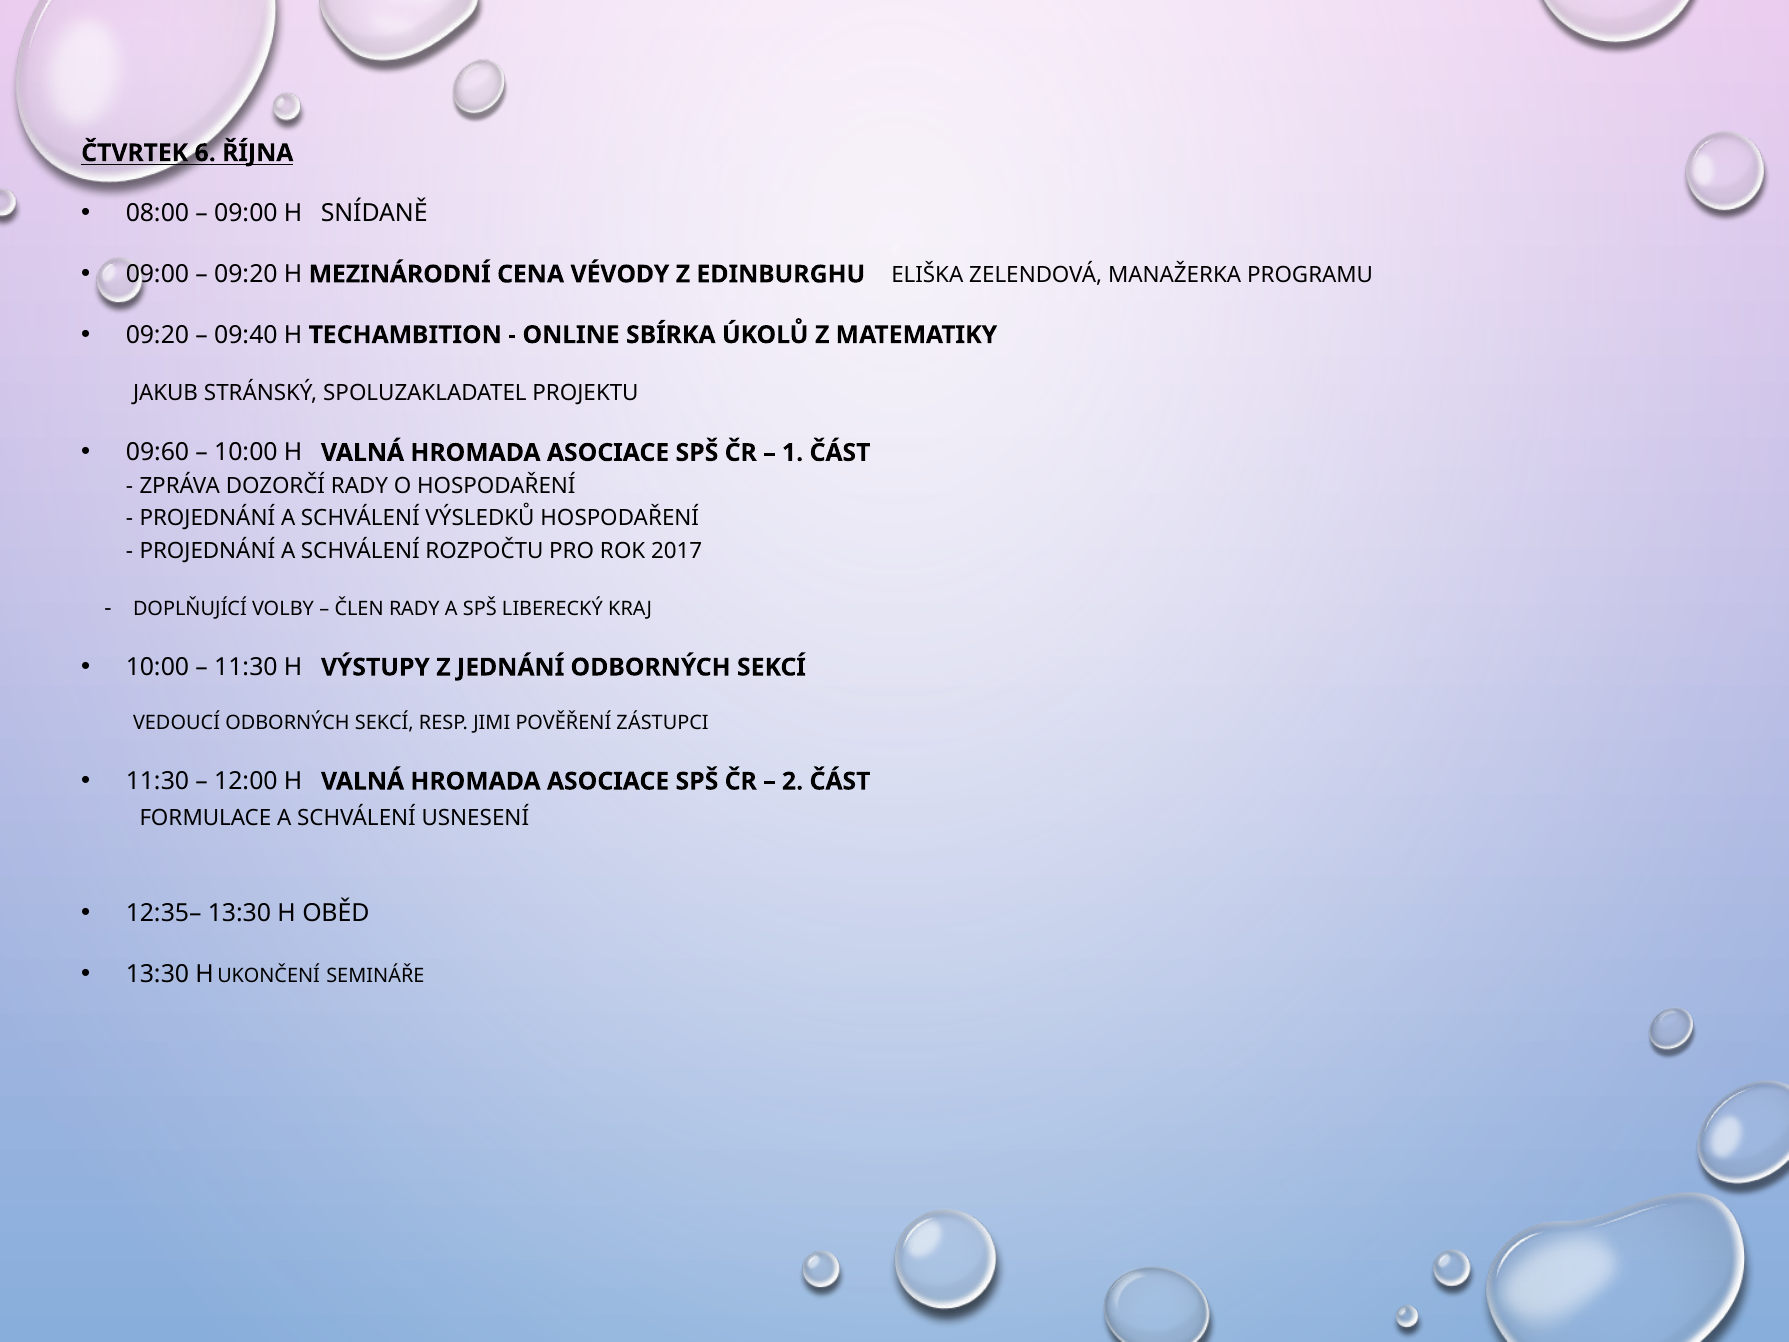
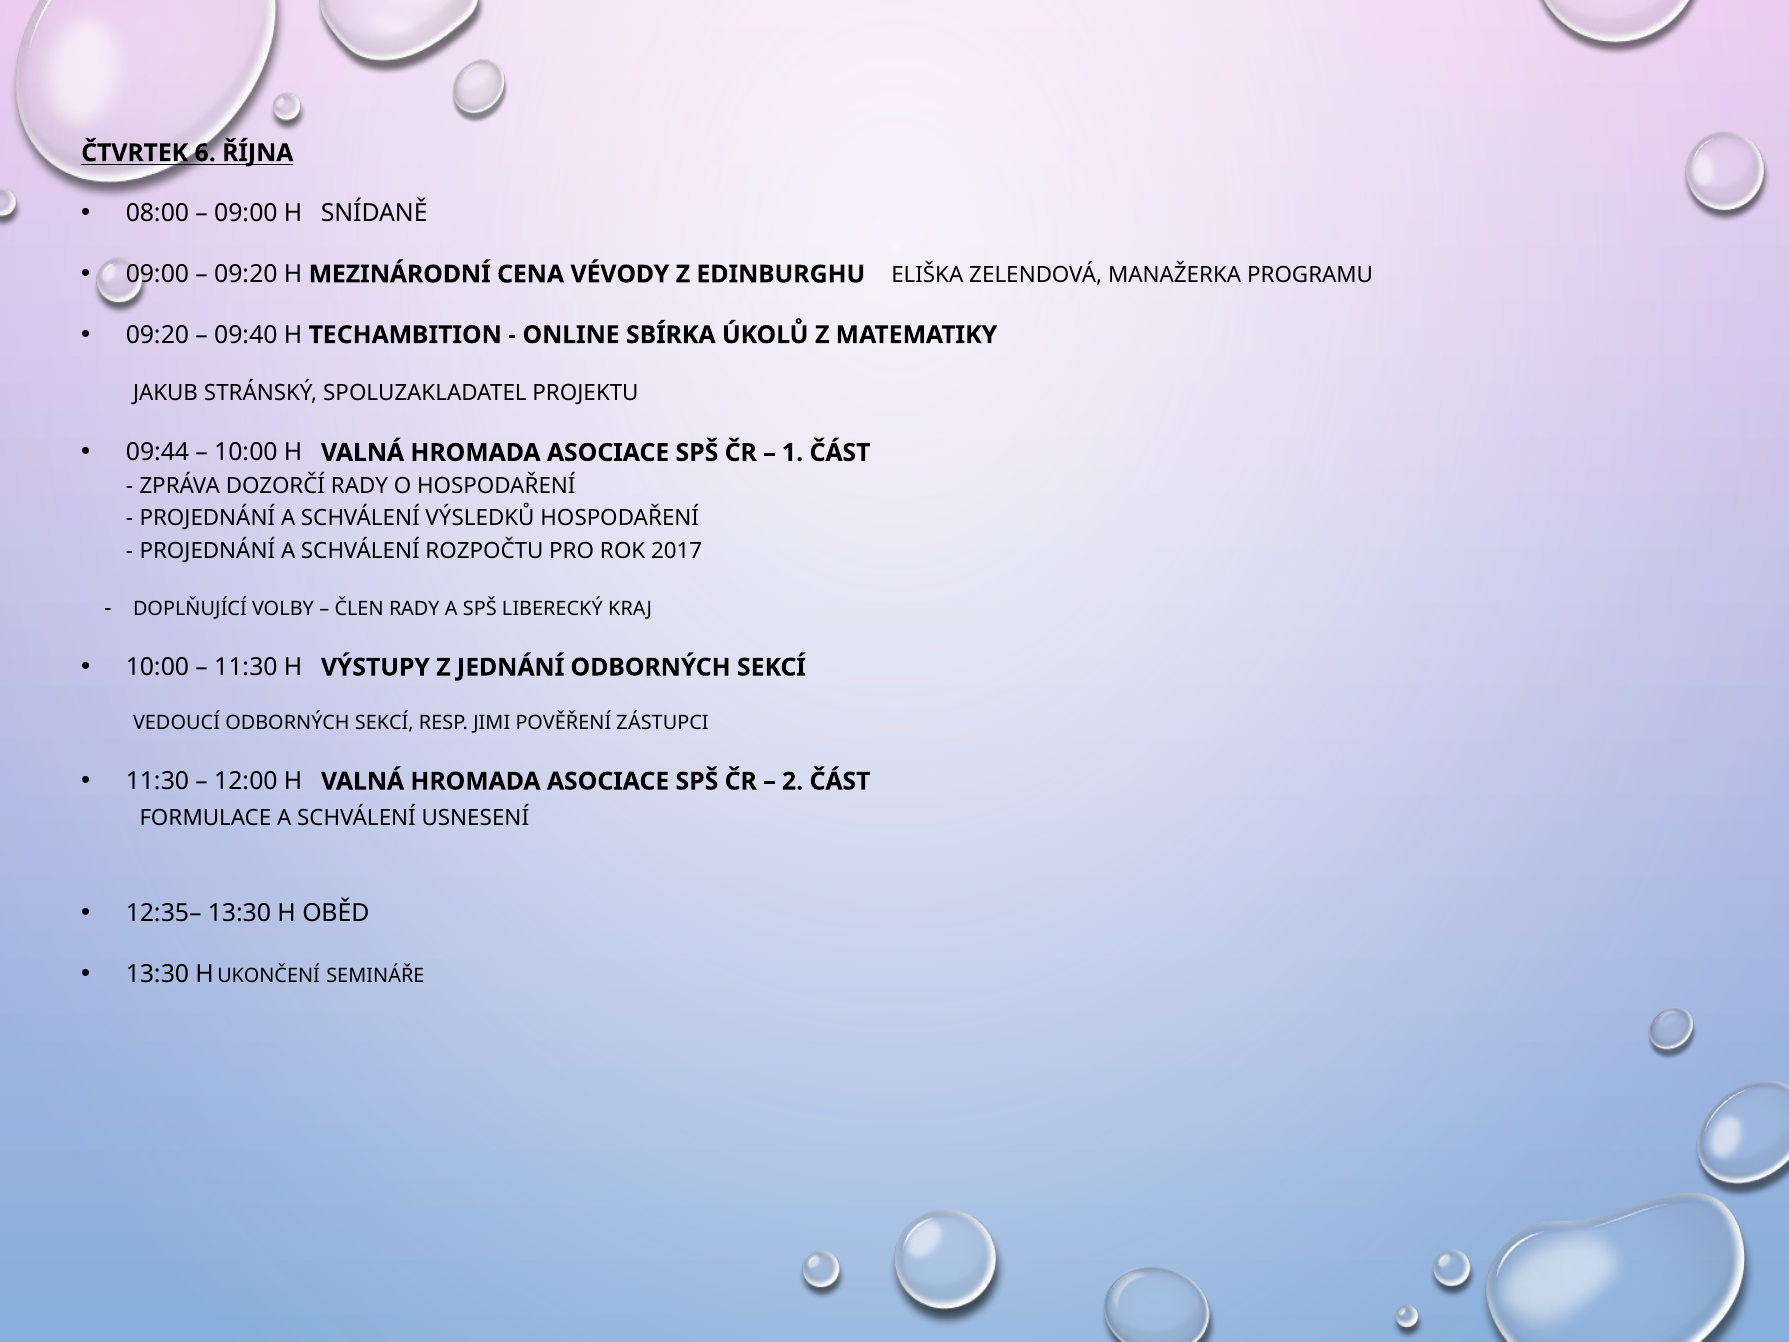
09:60: 09:60 -> 09:44 (158, 453)
